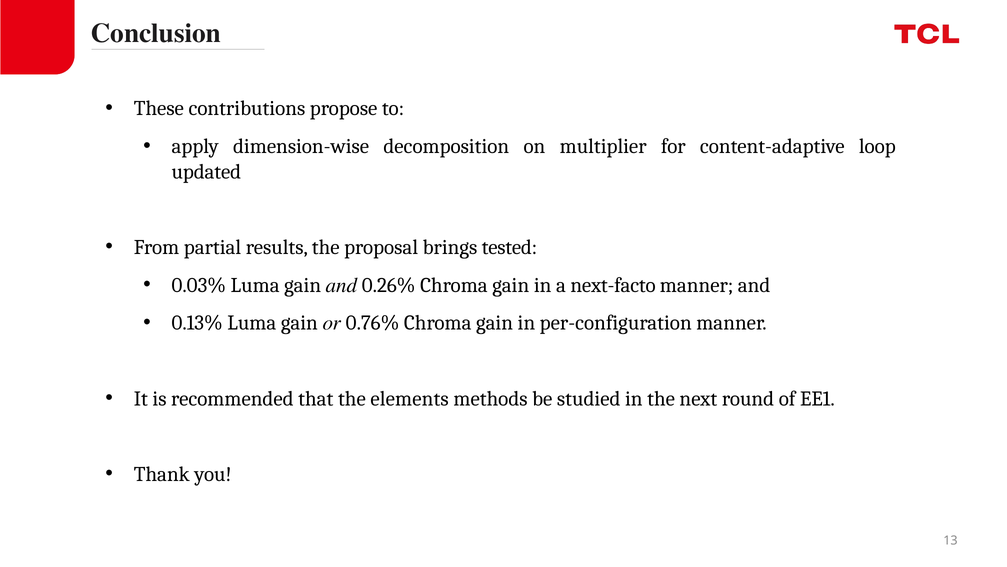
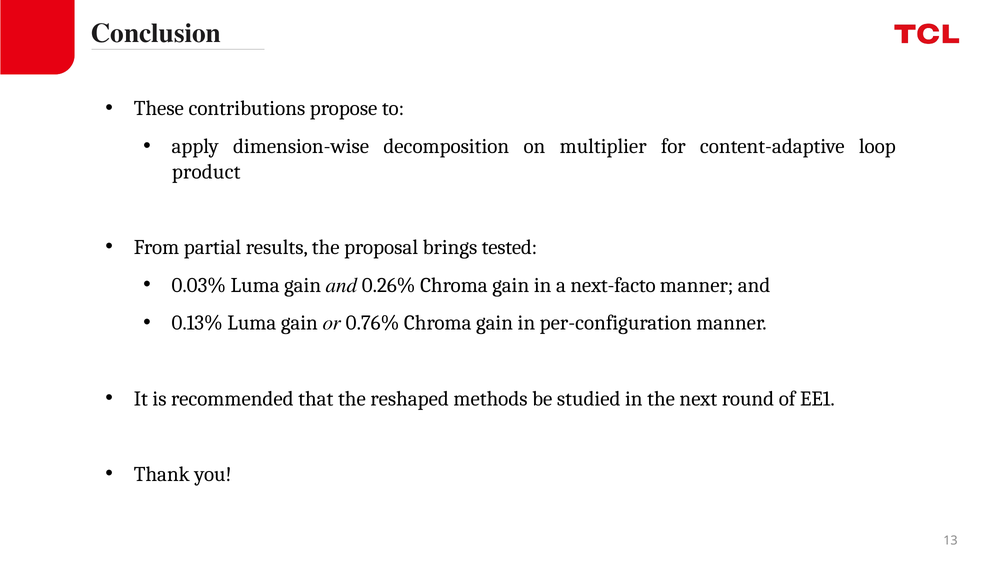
updated: updated -> product (206, 171)
elements: elements -> reshaped (410, 398)
